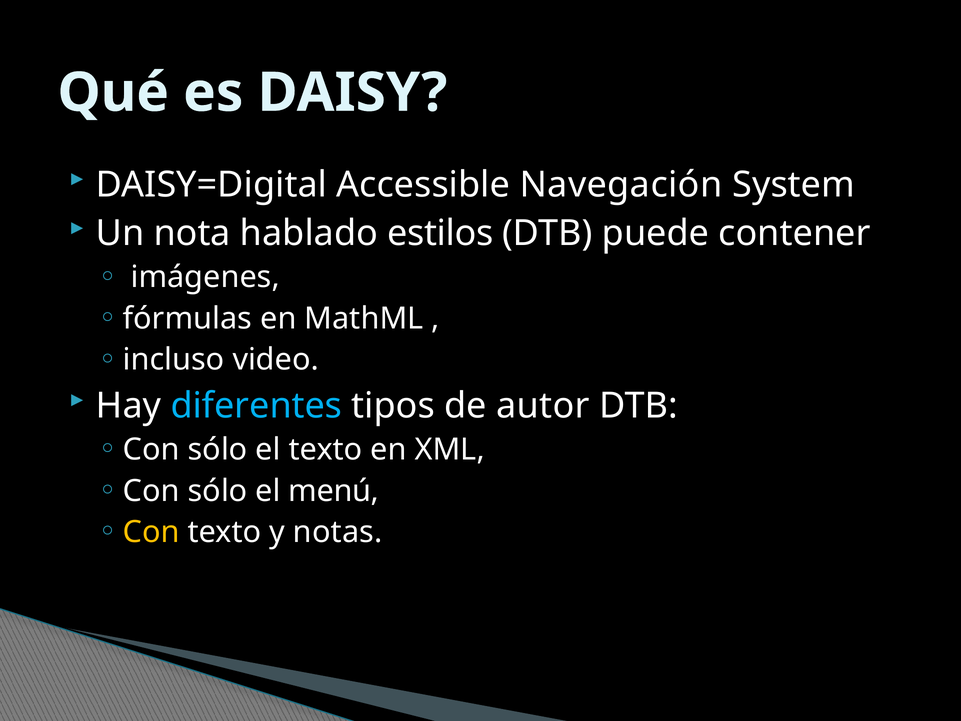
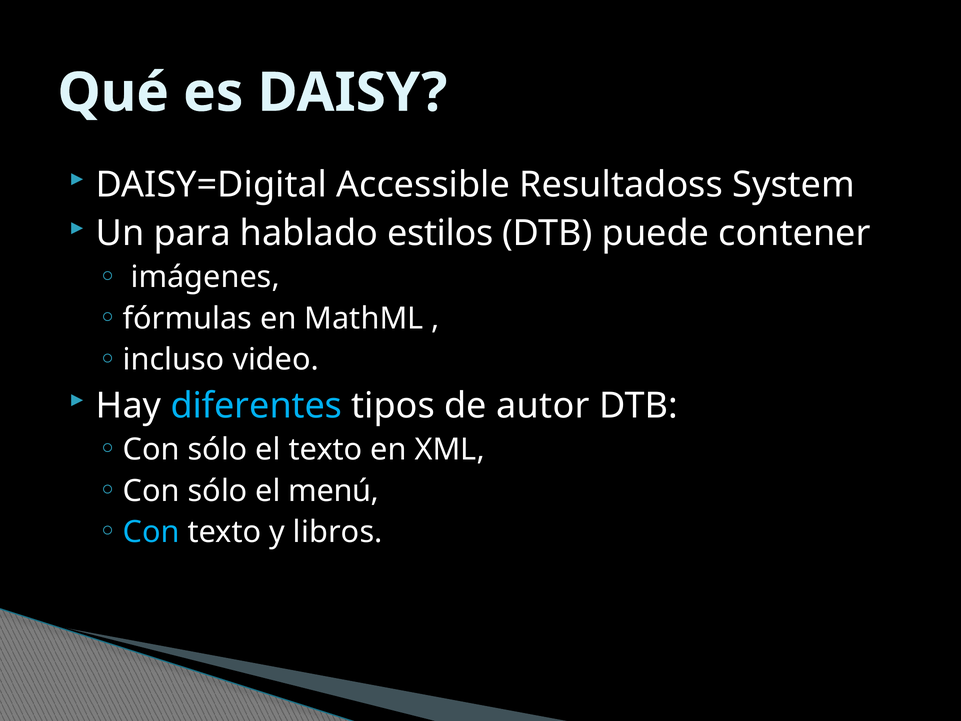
Navegación: Navegación -> Resultadoss (621, 185)
nota: nota -> para (192, 233)
Con colour: yellow -> light blue (151, 532)
notas: notas -> libros (338, 532)
